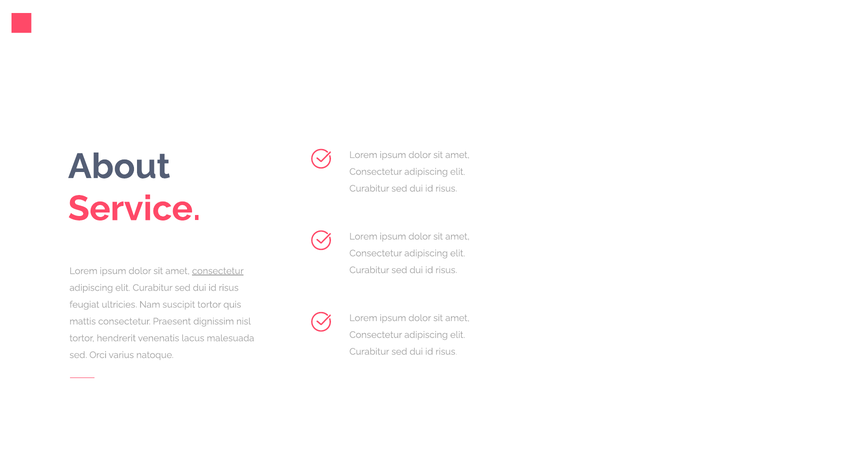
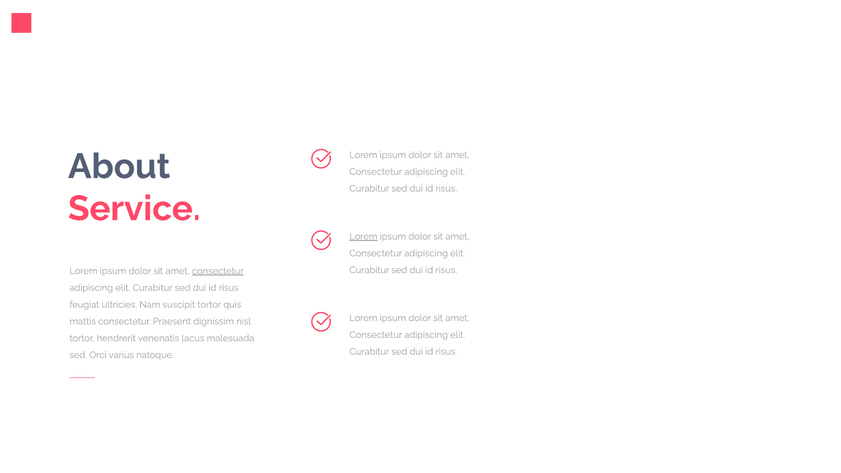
Lorem underline: none -> present (363, 236)
